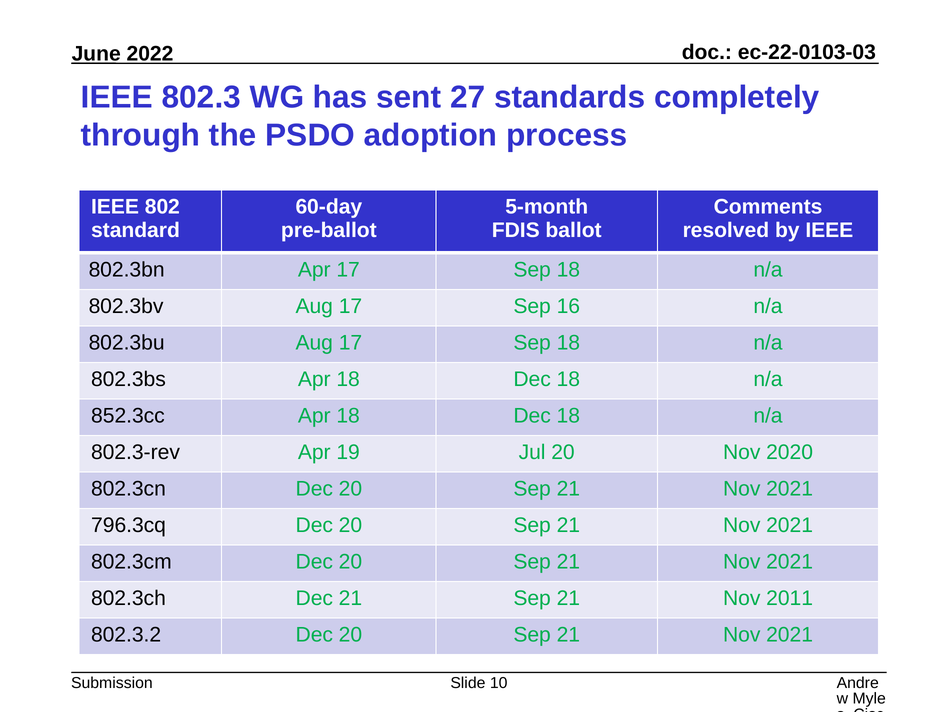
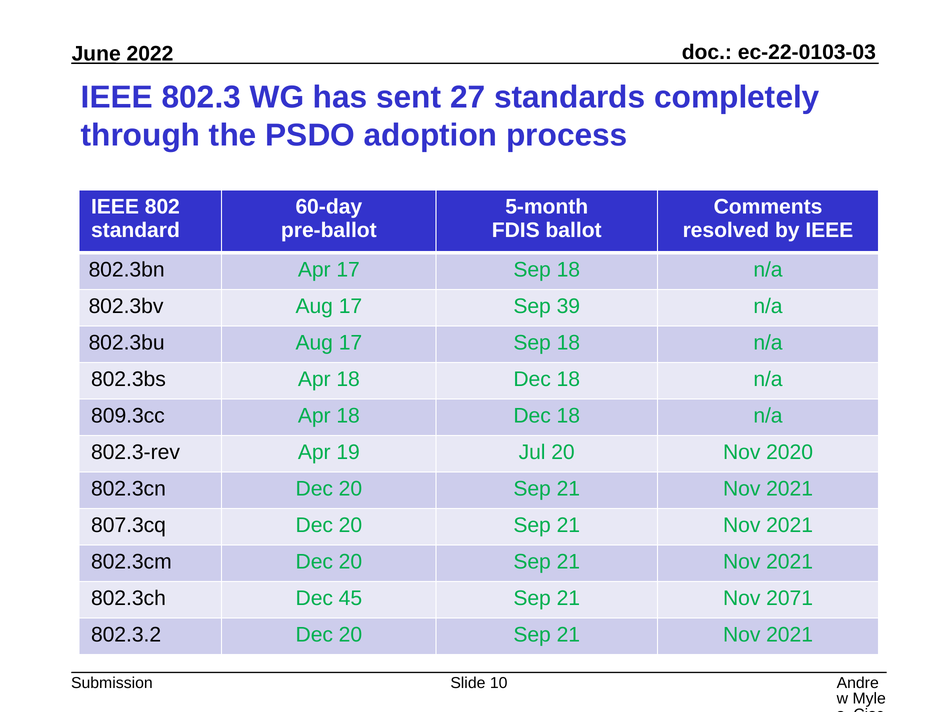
16: 16 -> 39 (568, 306)
852.3cc: 852.3cc -> 809.3cc (128, 416)
796.3cq: 796.3cq -> 807.3cq (129, 526)
Dec 21: 21 -> 45 (350, 599)
2011: 2011 -> 2071 (790, 599)
